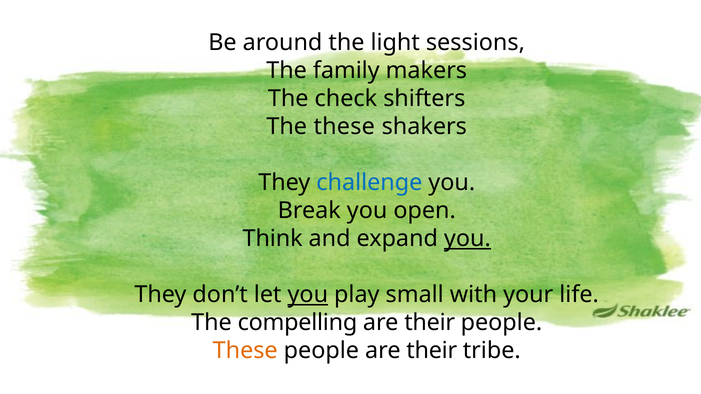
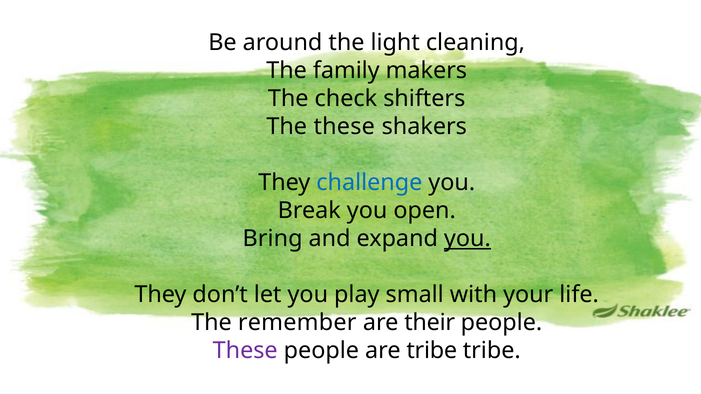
sessions: sessions -> cleaning (475, 42)
Think: Think -> Bring (273, 239)
you underline: present -> none (308, 295)
compelling: compelling -> remember (297, 323)
These colour: orange -> purple (245, 351)
people are their: their -> tribe (432, 351)
